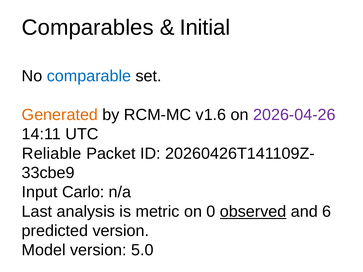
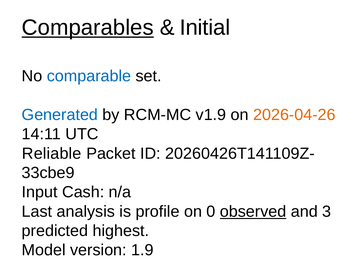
Comparables underline: none -> present (88, 28)
Generated colour: orange -> blue (60, 115)
v1.6: v1.6 -> v1.9 (211, 115)
2026-04-26 colour: purple -> orange (294, 115)
Carlo: Carlo -> Cash (83, 192)
metric: metric -> profile (158, 212)
6: 6 -> 3 (327, 212)
predicted version: version -> highest (121, 231)
5.0: 5.0 -> 1.9 (142, 250)
